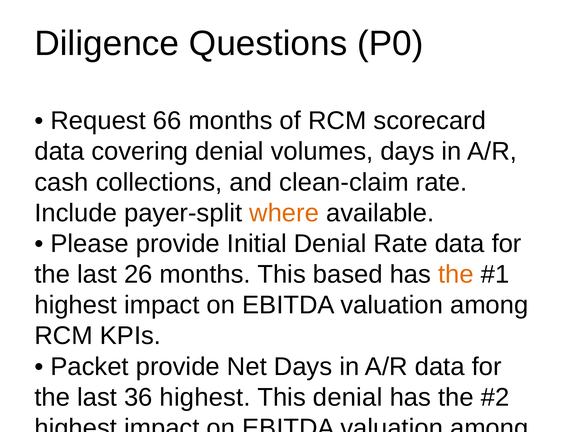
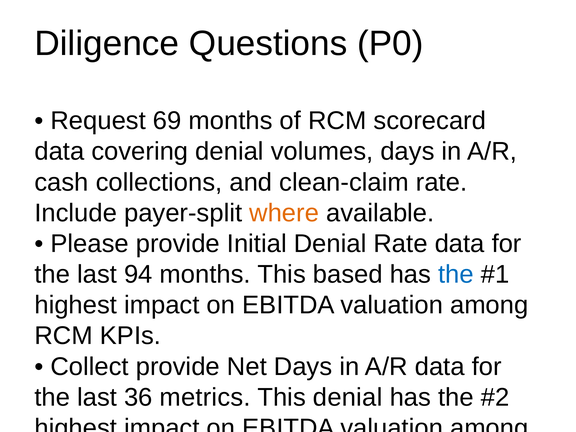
66: 66 -> 69 (167, 121)
26: 26 -> 94 (138, 274)
the colour: orange -> blue (456, 274)
Packet: Packet -> Collect (90, 367)
36 highest: highest -> metrics (205, 397)
